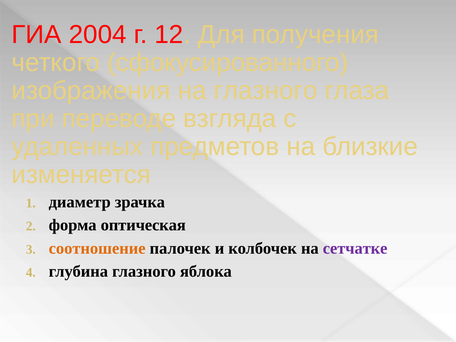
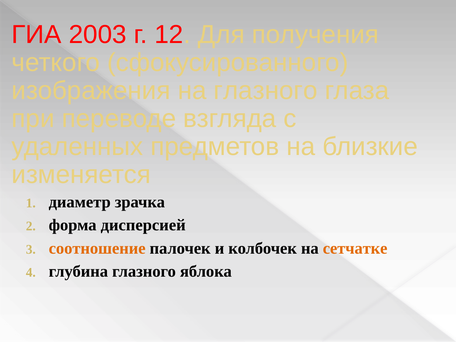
2004: 2004 -> 2003 (98, 35)
оптическая: оптическая -> дисперсией (143, 225)
сетчатке colour: purple -> orange (355, 248)
